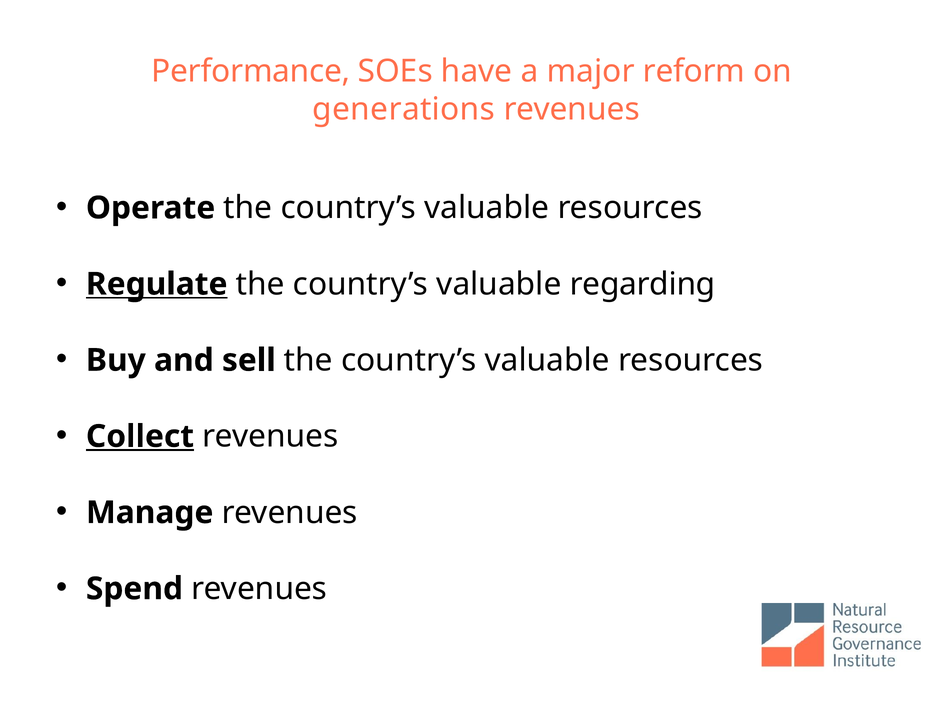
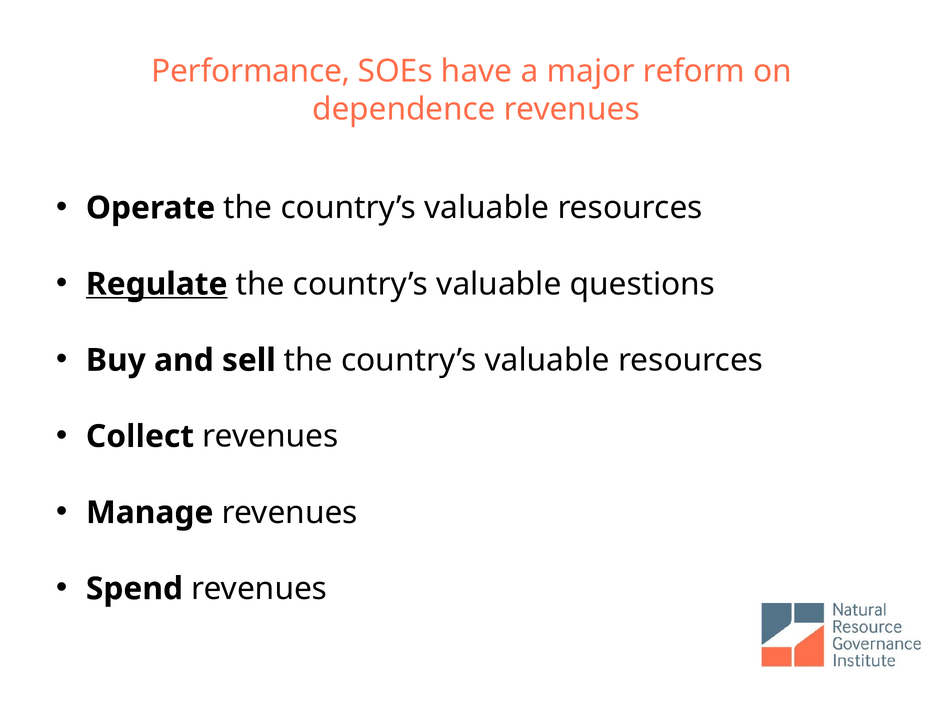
generations: generations -> dependence (404, 109)
regarding: regarding -> questions (642, 284)
Collect underline: present -> none (140, 436)
